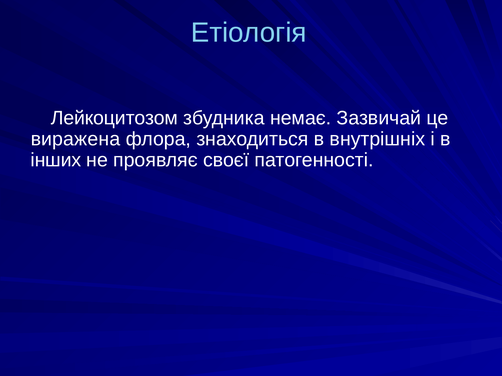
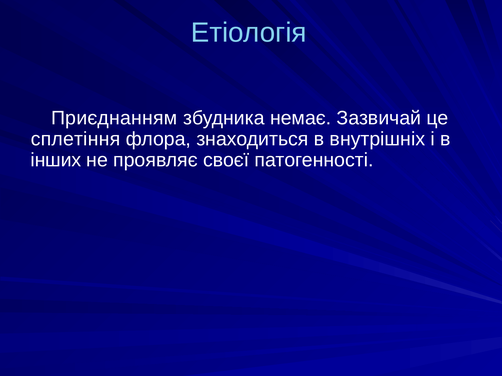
Лейкоцитозом: Лейкоцитозом -> Приєднанням (114, 118)
виражена: виражена -> сплетіння (75, 139)
